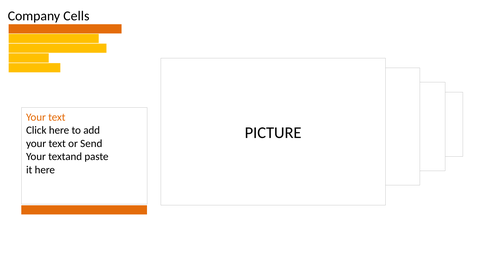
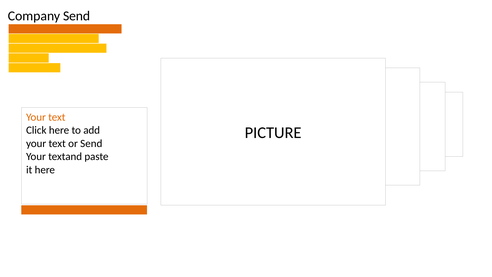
Company Cells: Cells -> Send (77, 16)
